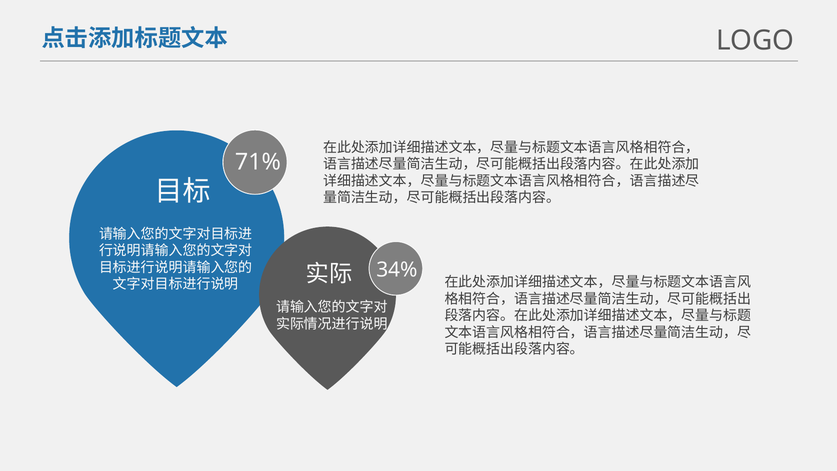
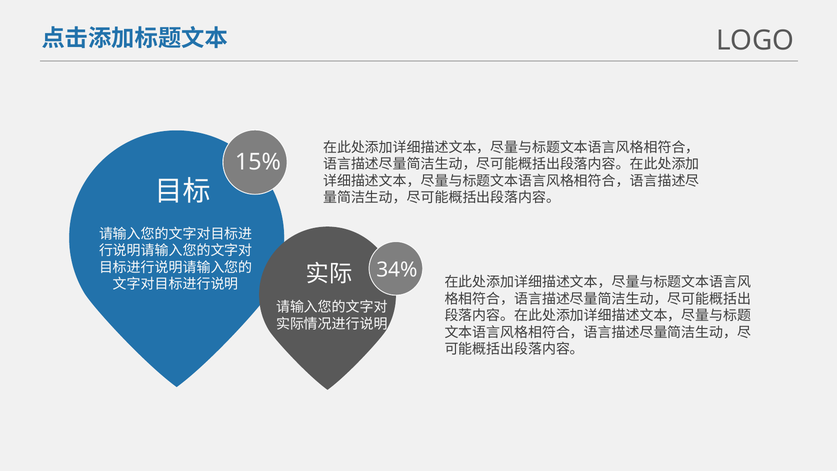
71%: 71% -> 15% (258, 162)
